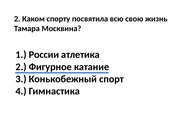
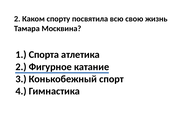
России: России -> Спорта (44, 55)
